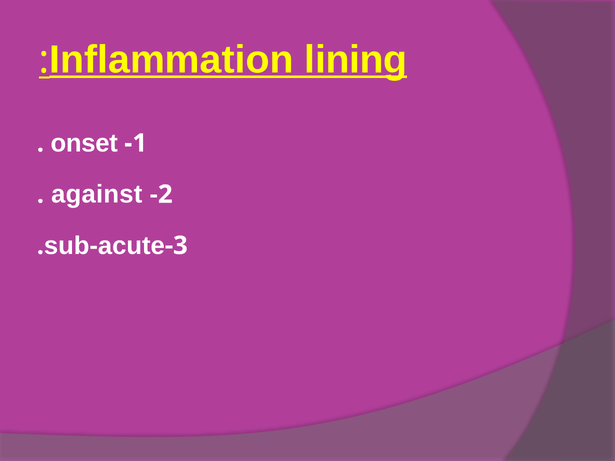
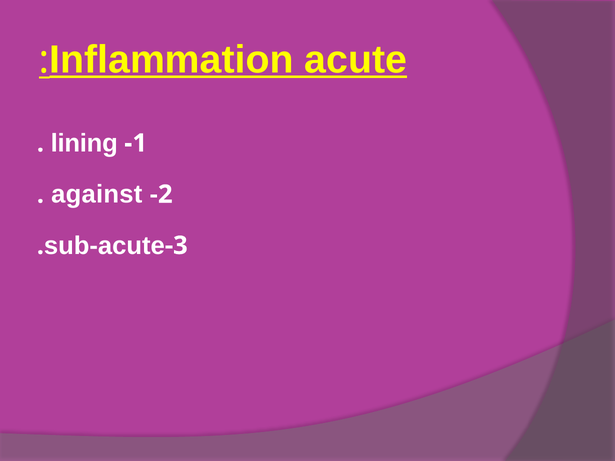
lining: lining -> acute (356, 60)
onset: onset -> lining (84, 143)
